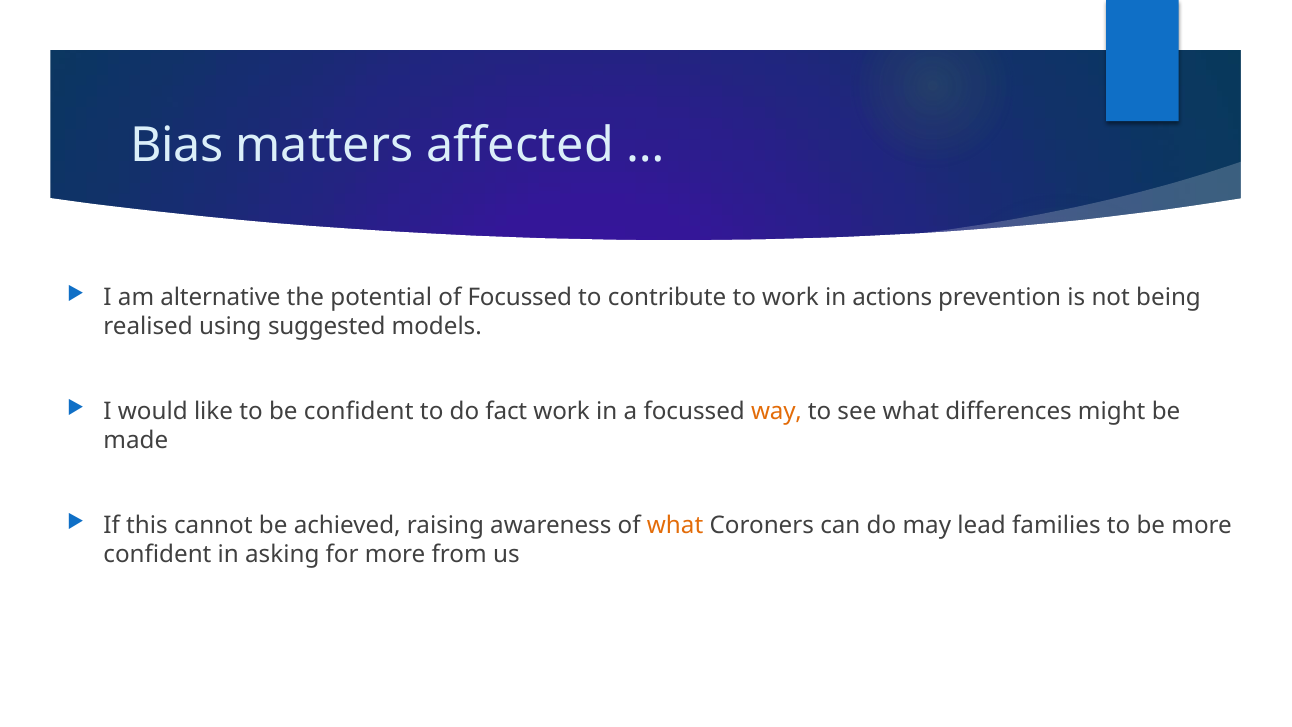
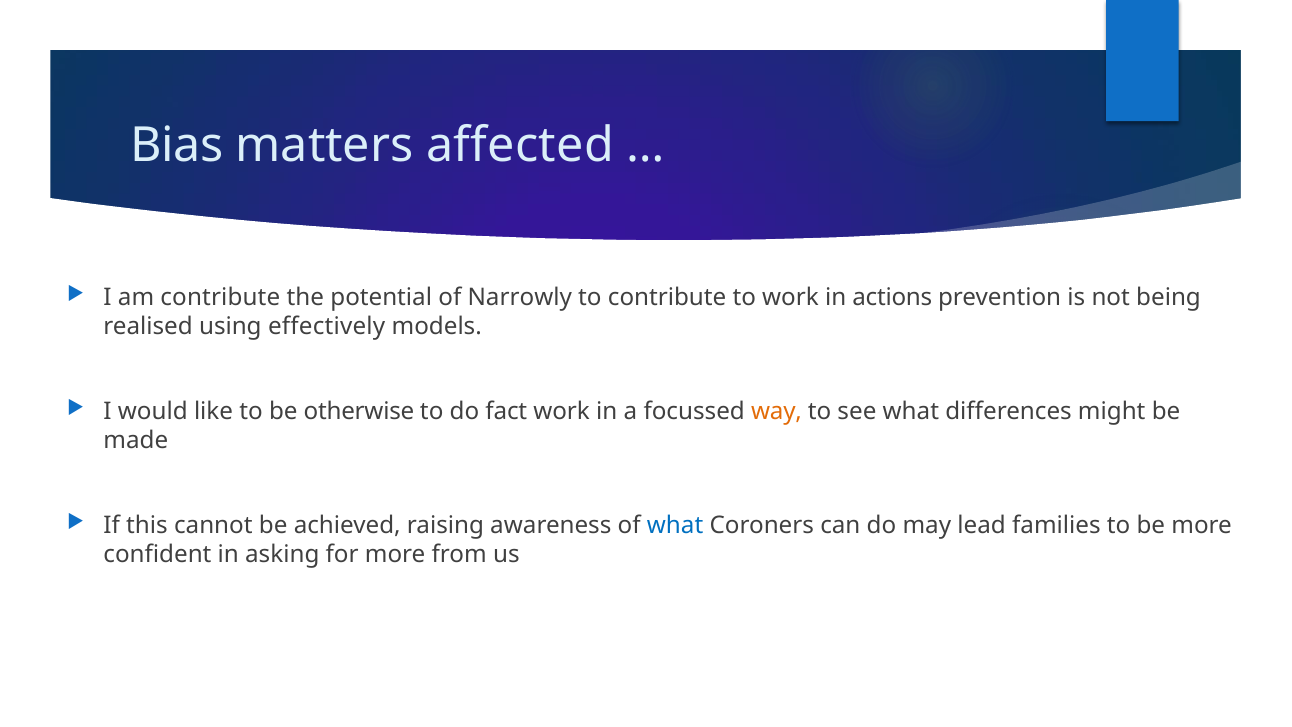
am alternative: alternative -> contribute (220, 297)
of Focussed: Focussed -> Narrowly (520, 297)
suggested: suggested -> effectively (327, 326)
be confident: confident -> otherwise (359, 411)
what colour: orange -> blue (675, 525)
